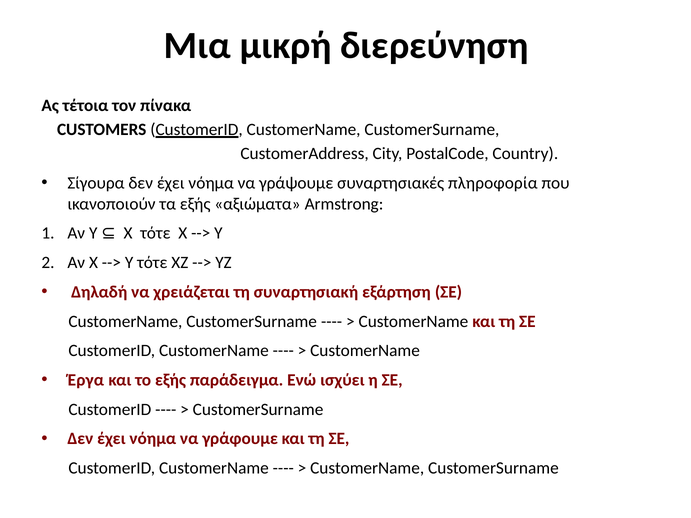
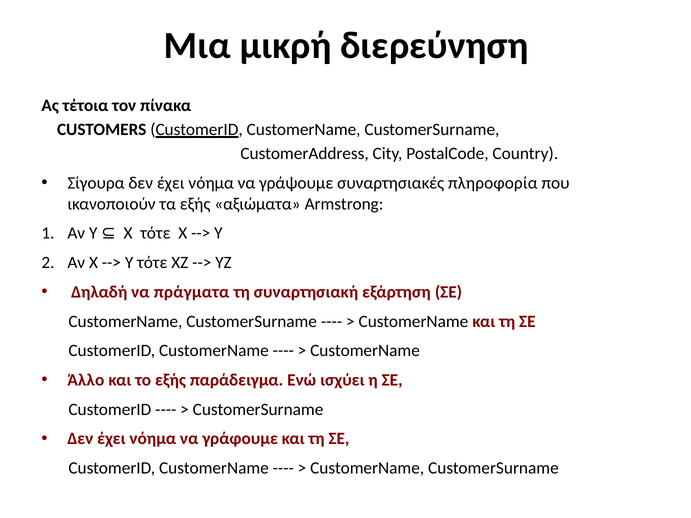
χρειάζεται: χρειάζεται -> πράγματα (192, 292)
Έργα: Έργα -> Άλλο (86, 380)
